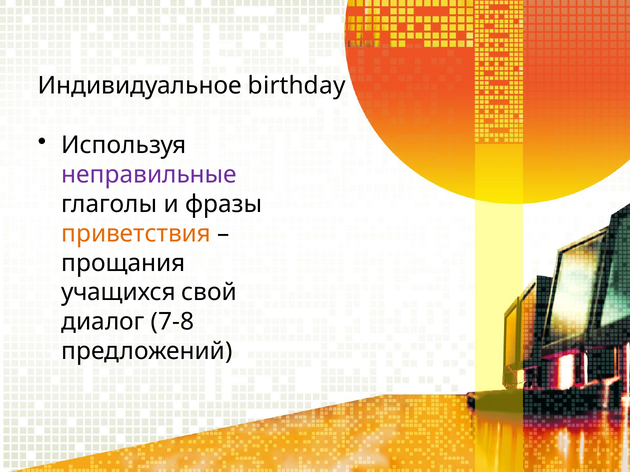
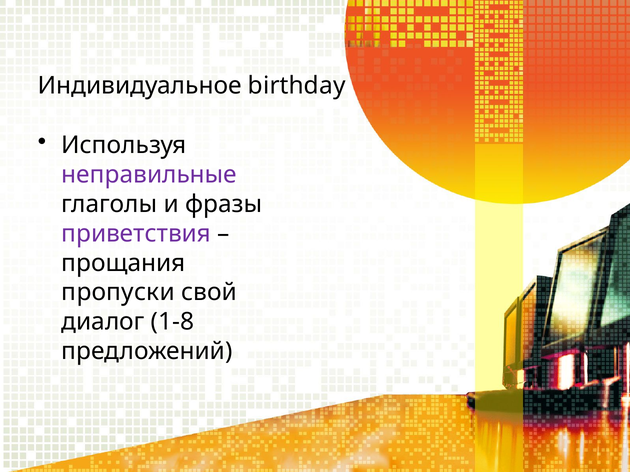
приветствия colour: orange -> purple (136, 234)
учащихся: учащихся -> пропуски (118, 293)
7-8: 7-8 -> 1-8 (173, 322)
